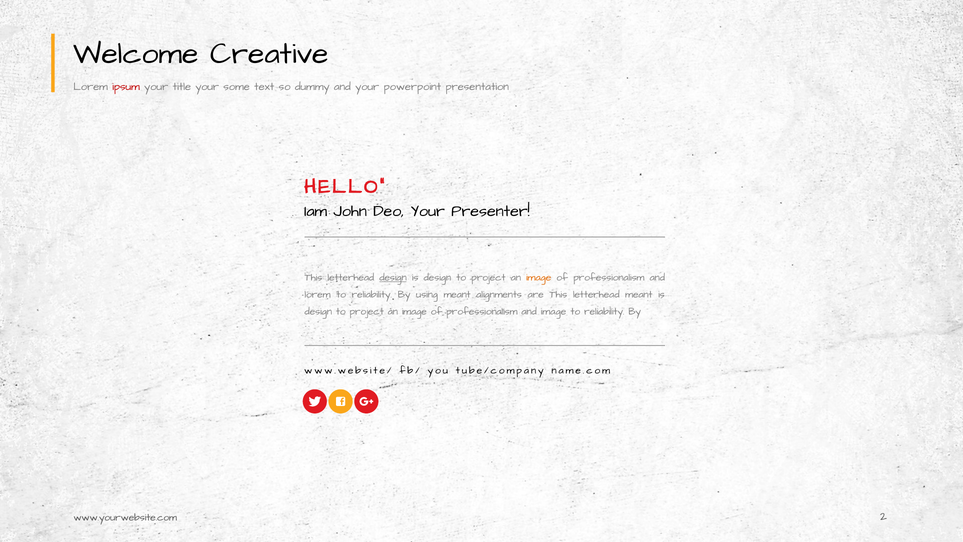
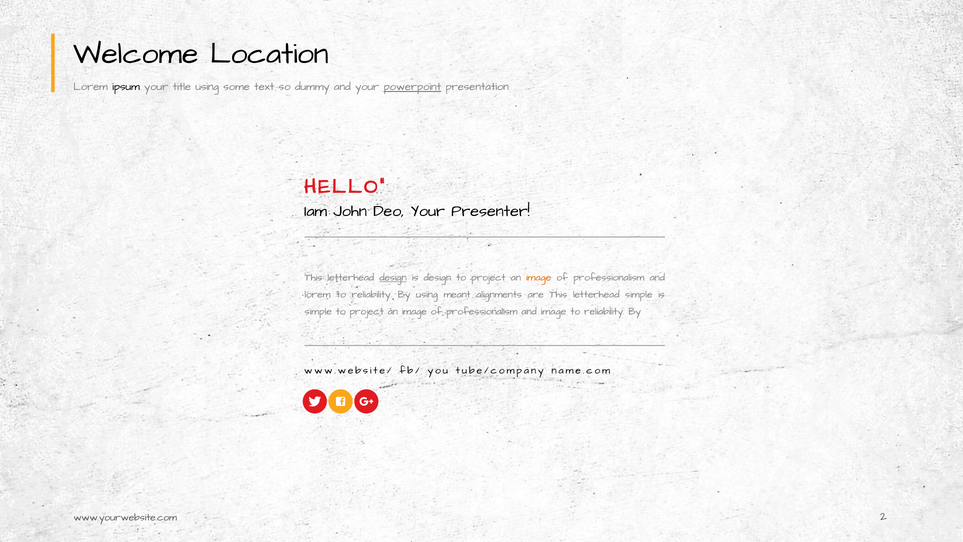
Creative: Creative -> Location (270, 53)
ipsum colour: red -> black (126, 87)
title your: your -> using (207, 87)
powerpoint underline: none -> present (412, 87)
letterhead meant: meant -> simple (639, 294)
design: design -> simple (318, 311)
